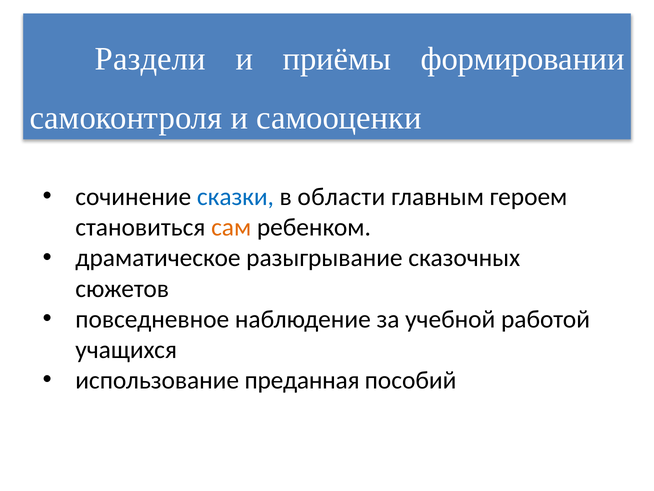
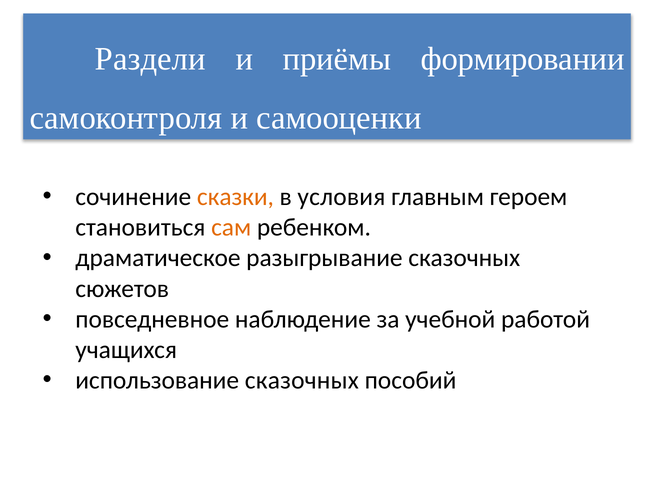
сказки colour: blue -> orange (235, 197)
области: области -> условия (341, 197)
использование преданная: преданная -> сказочных (302, 380)
